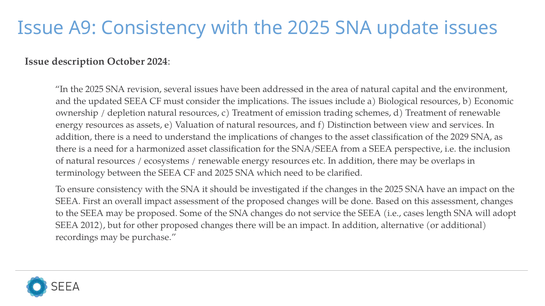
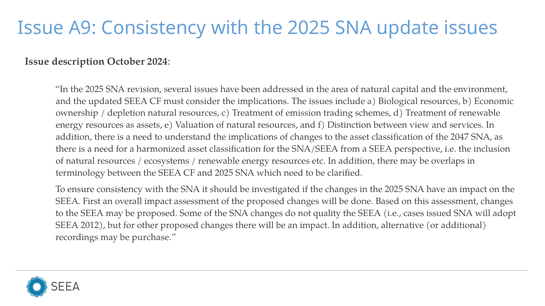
2029: 2029 -> 2047 (460, 137)
service: service -> quality (327, 214)
length: length -> issued (439, 214)
